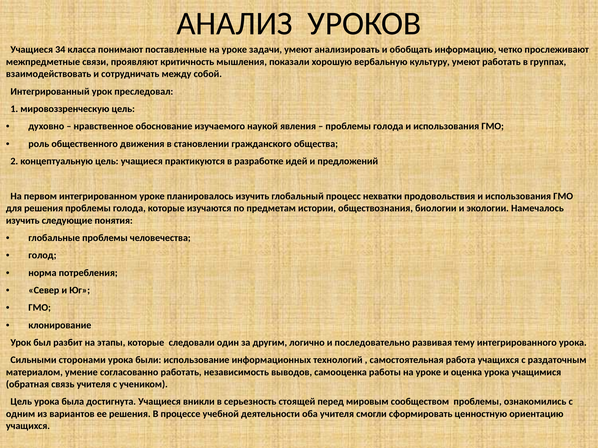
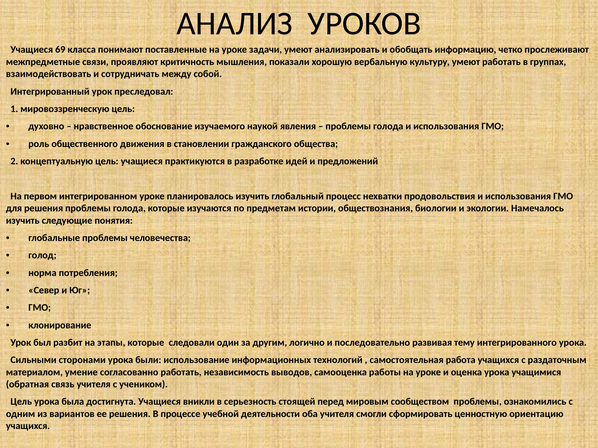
34: 34 -> 69 (60, 50)
